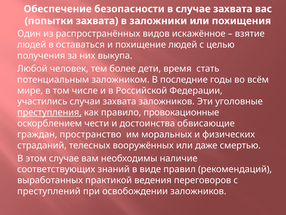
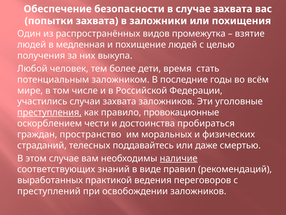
искажённое: искажённое -> промежутка (199, 34)
оставаться: оставаться -> медленная (80, 45)
обвисающие: обвисающие -> пробираться (206, 123)
вооружённых: вооружённых -> поддавайтесь (143, 145)
наличие underline: none -> present (179, 158)
